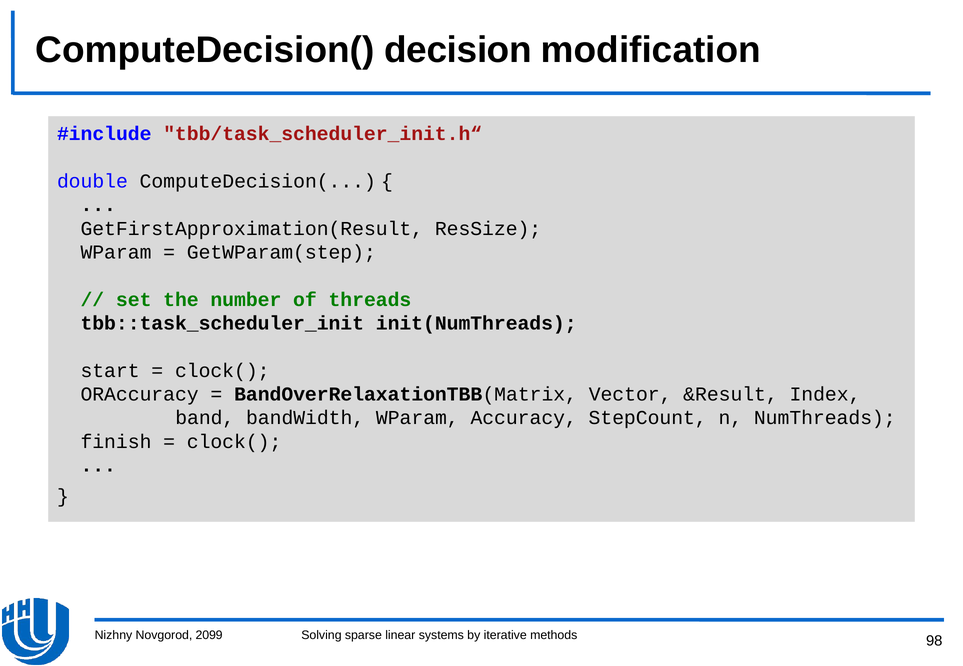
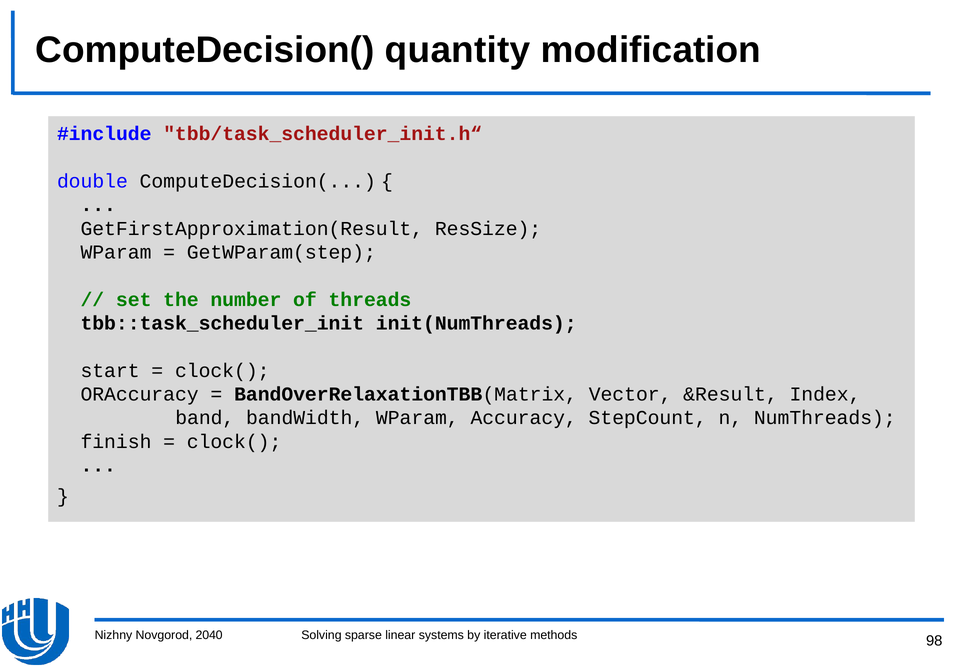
decision: decision -> quantity (458, 50)
2099: 2099 -> 2040 (209, 636)
